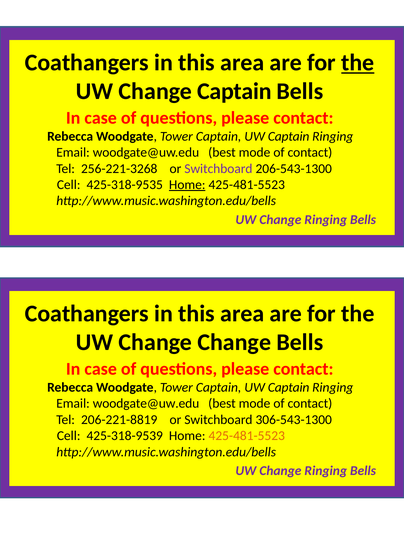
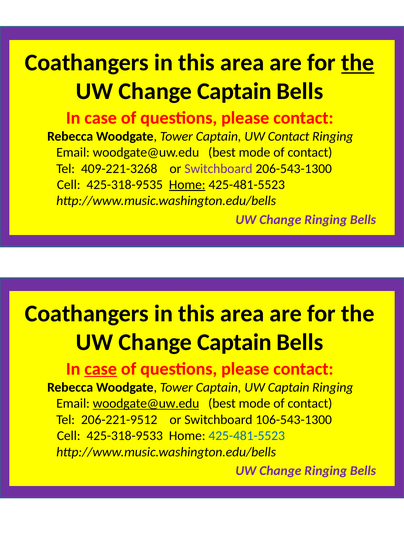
Captain: Captain -> Contact (289, 137)
256-221-3268: 256-221-3268 -> 409-221-3268 (119, 169)
Change: Change -> Captain (234, 343)
case underline: none -> present (101, 369)
woodgate@uw.edu underline: none -> present (146, 404)
206-221-8819: 206-221-8819 -> 206-221-9512 (119, 420)
306-543-1300: 306-543-1300 -> 106-543-1300 (294, 420)
425-318-9539: 425-318-9539 -> 425-318-9533 (125, 436)
425-481-5523 colour: orange -> blue (247, 436)
